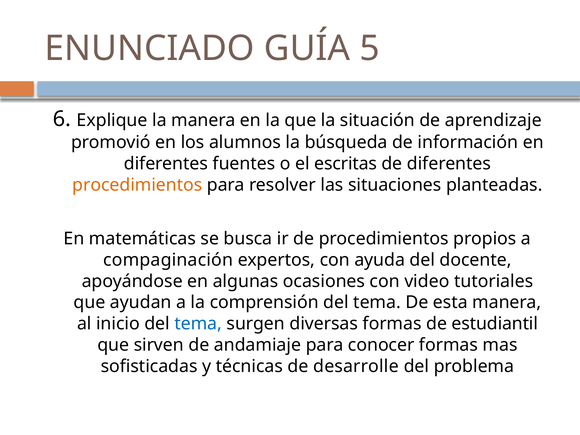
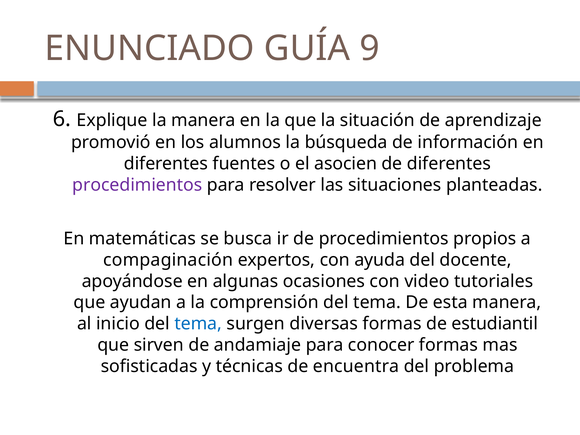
5: 5 -> 9 (370, 48)
escritas: escritas -> asocien (346, 164)
procedimientos colour: orange -> purple (137, 185)
desarrolle: desarrolle -> encuentra (356, 366)
